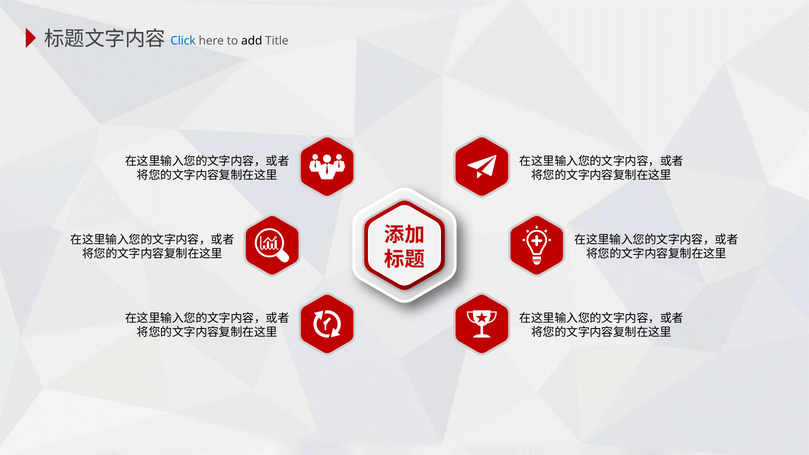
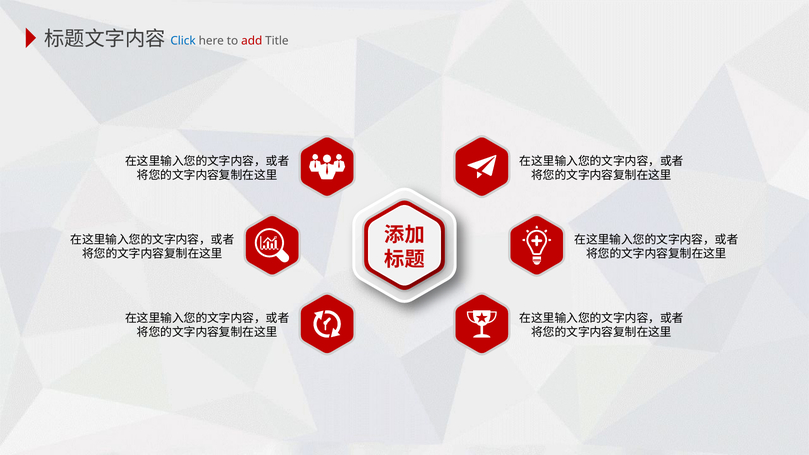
add colour: black -> red (252, 41)
